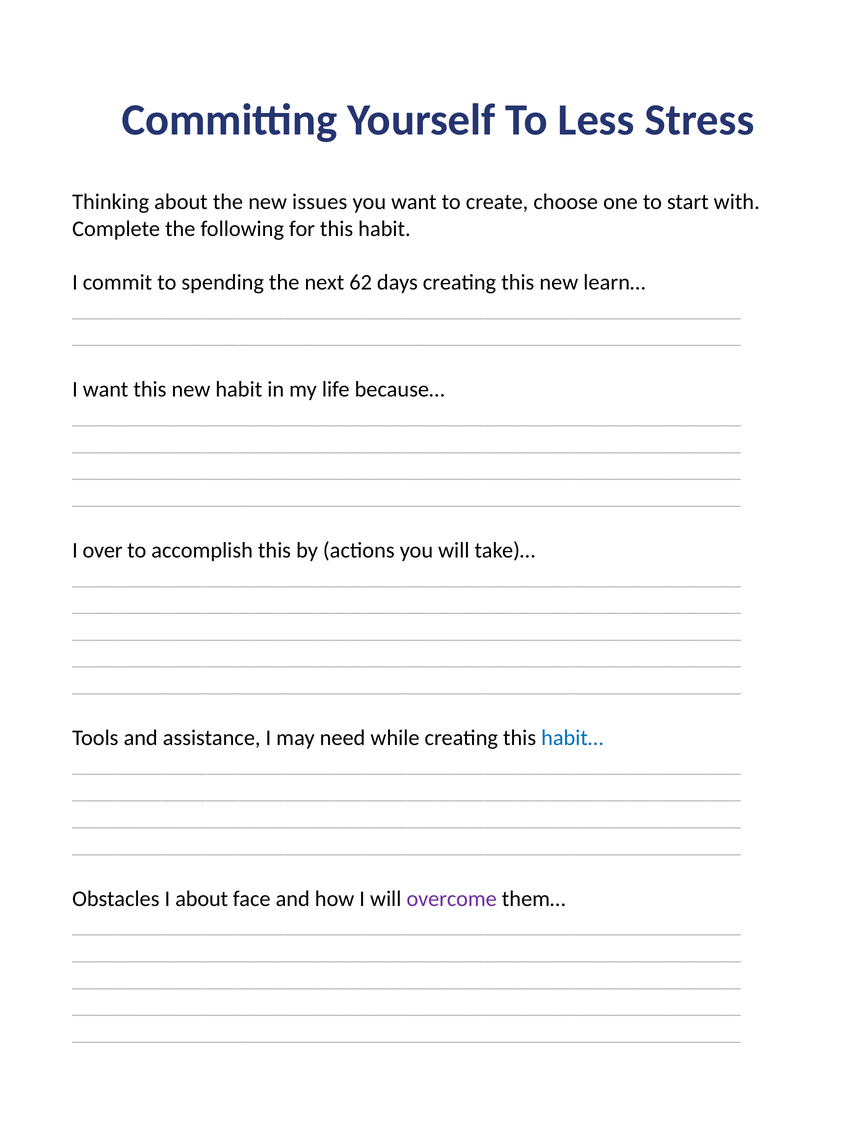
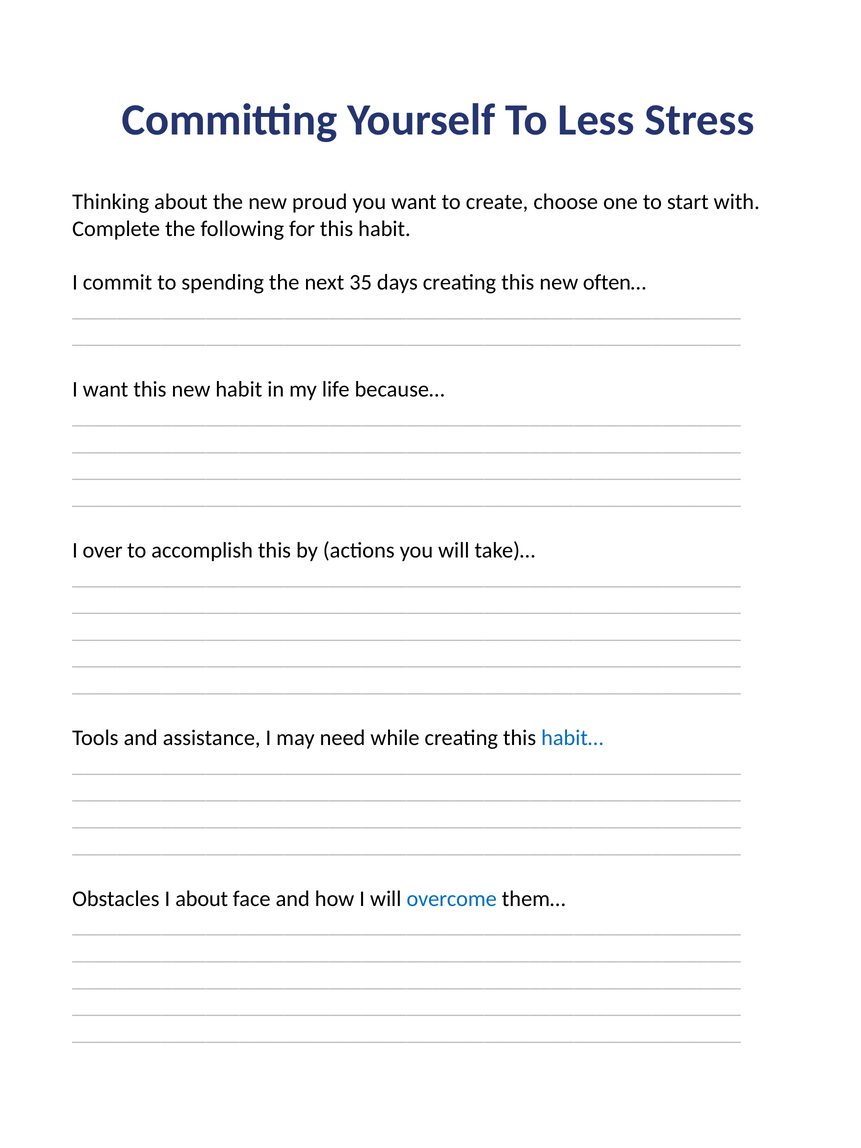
issues: issues -> proud (320, 202)
62: 62 -> 35 (361, 282)
learn…: learn… -> often… (615, 282)
overcome colour: purple -> blue (452, 899)
